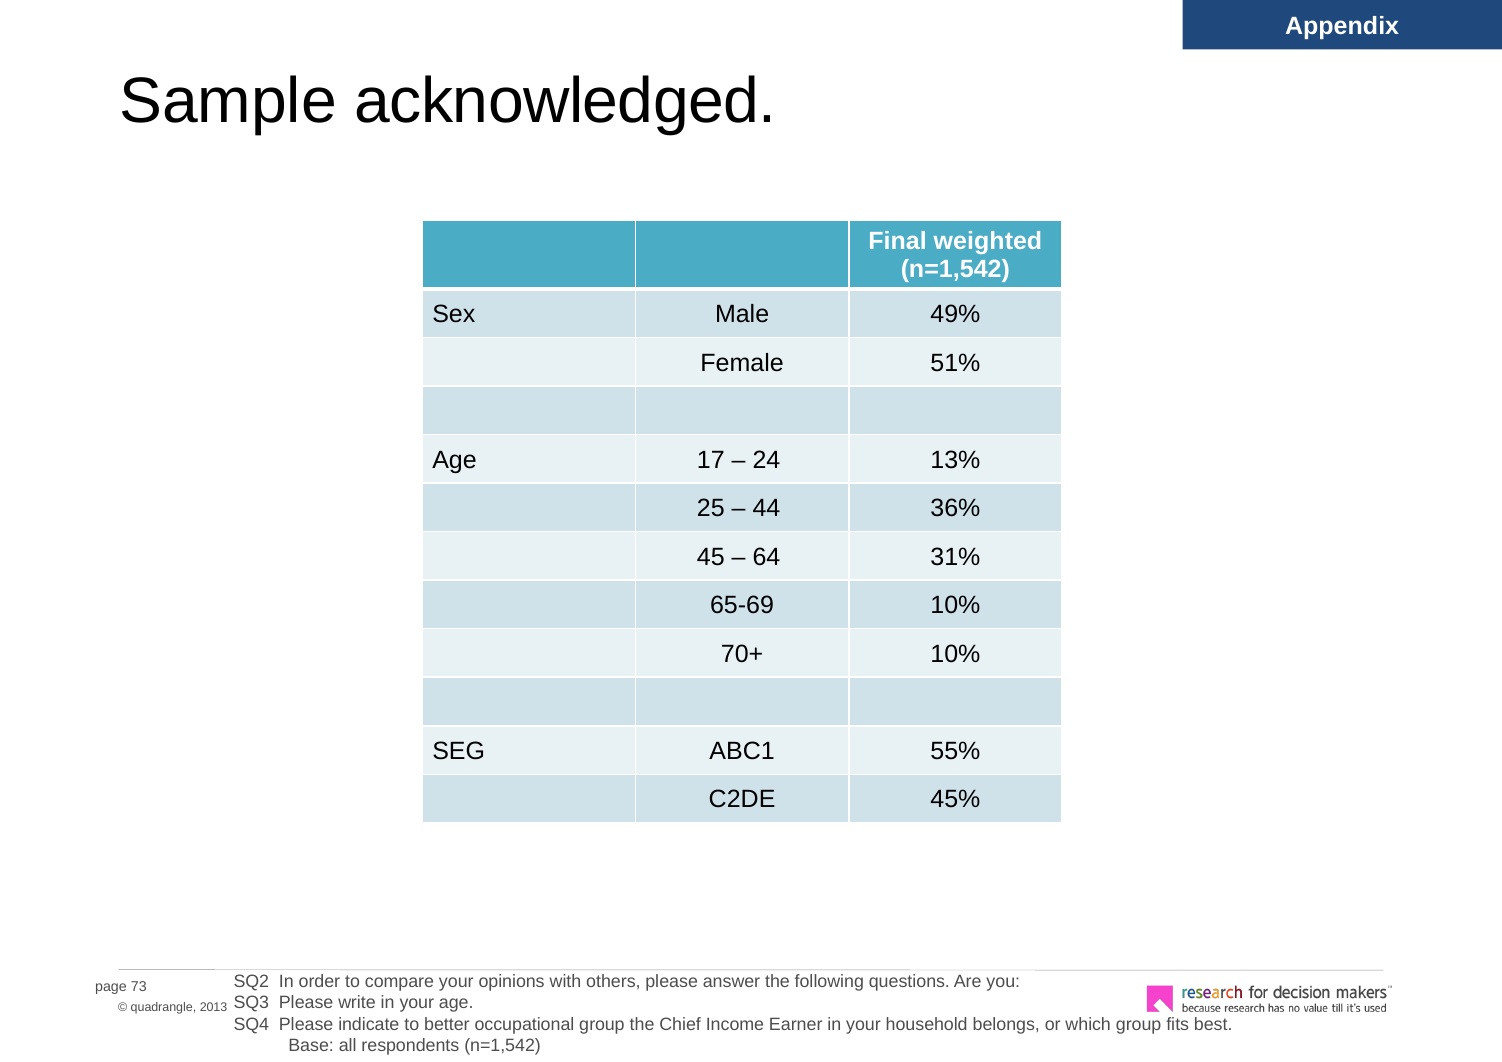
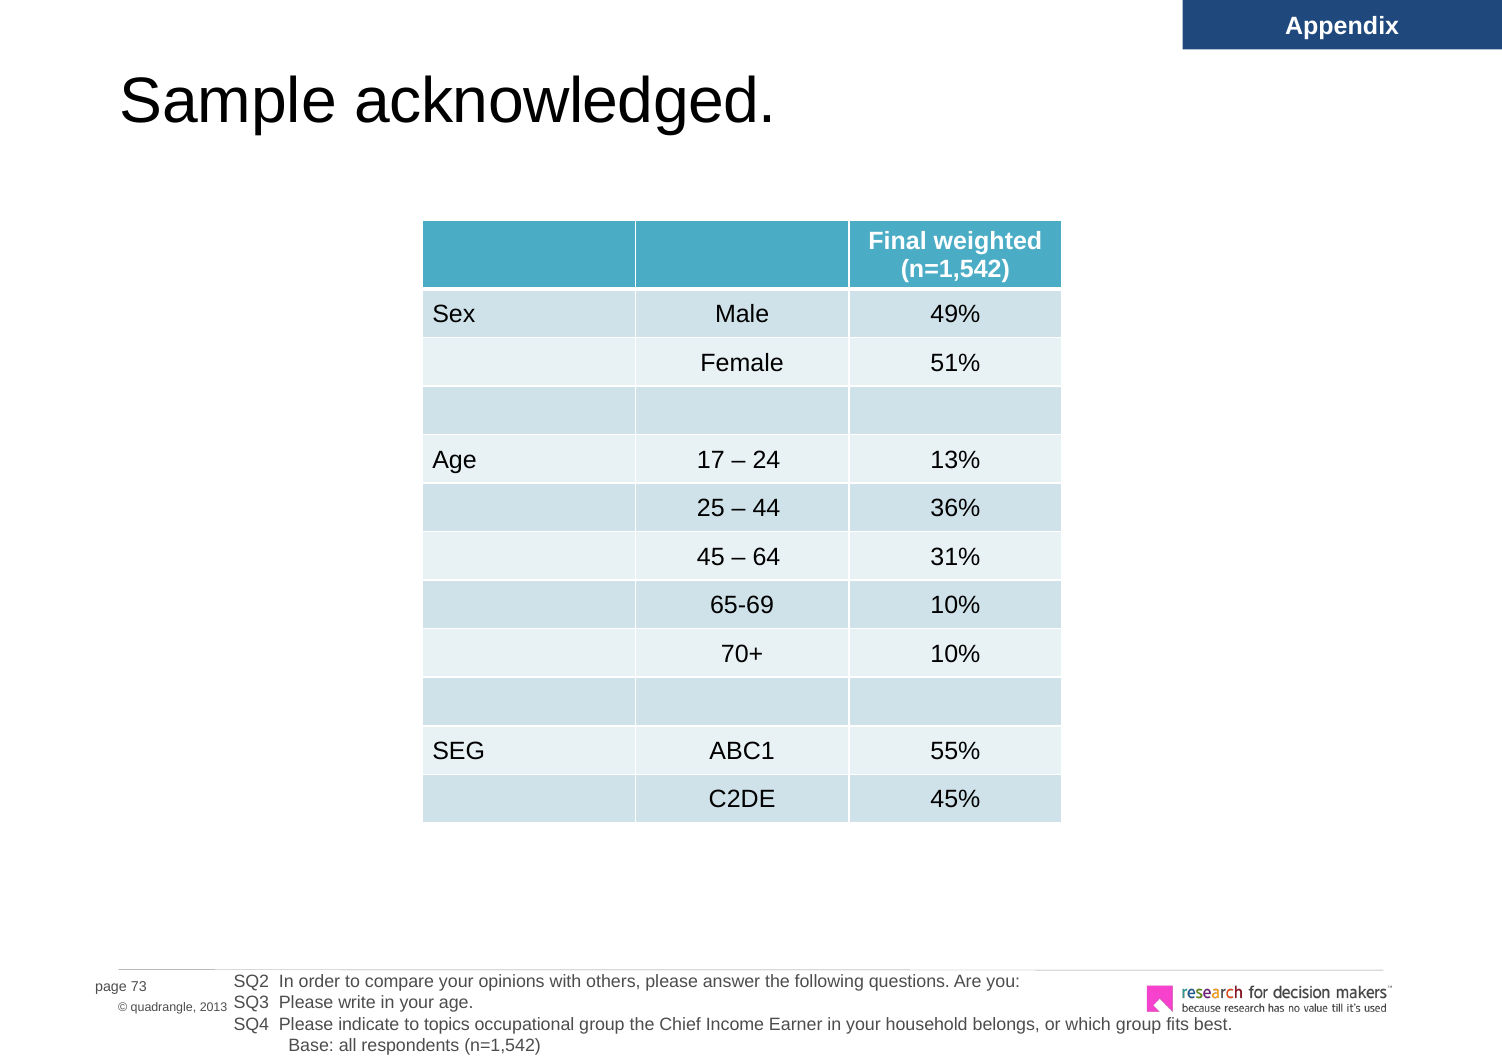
better: better -> topics (447, 1025)
